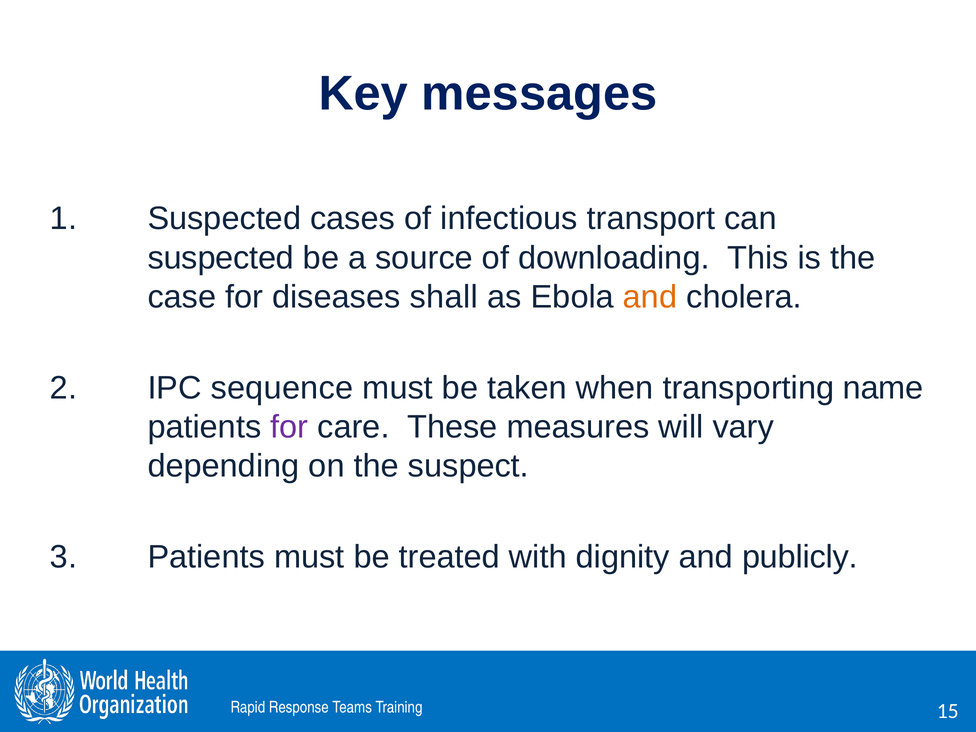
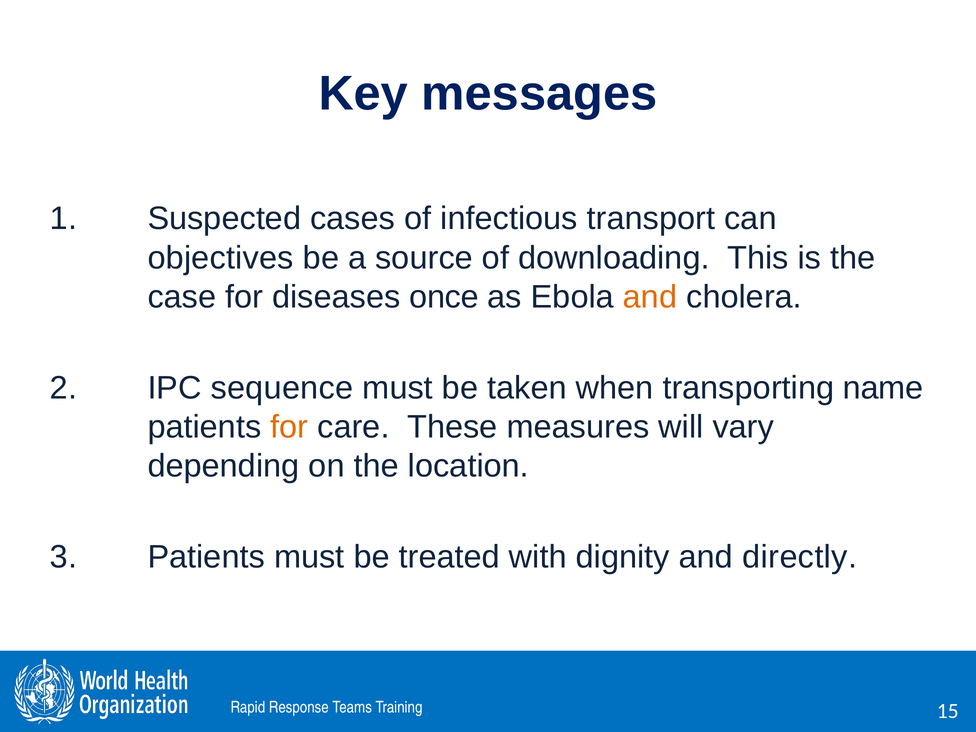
suspected: suspected -> objectives (221, 258)
shall: shall -> once (444, 297)
for colour: purple -> orange (289, 427)
suspect: suspect -> location (468, 466)
publicly: publicly -> directly (800, 557)
